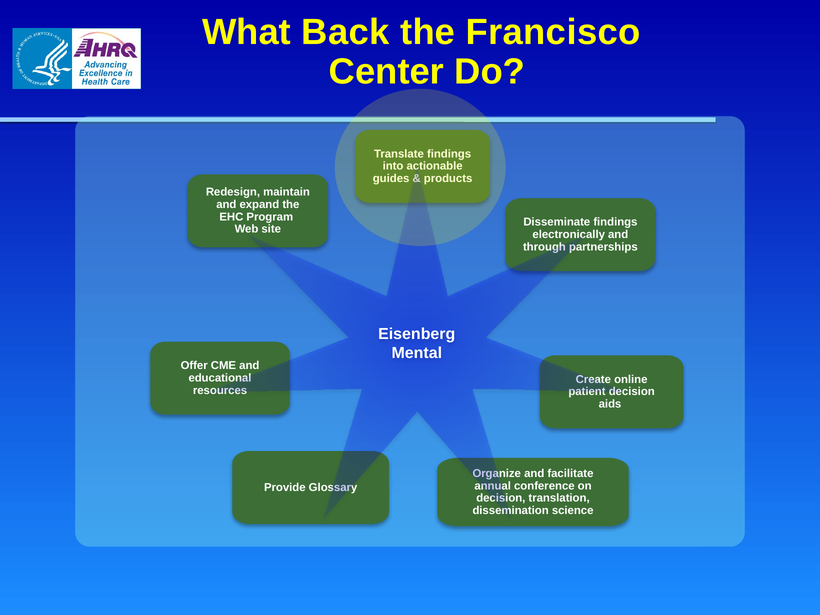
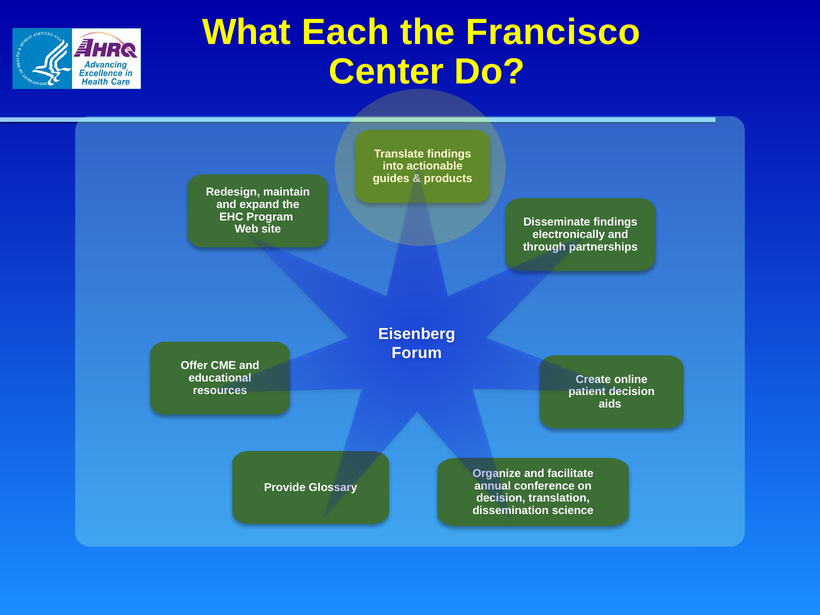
Back: Back -> Each (346, 32)
Mental: Mental -> Forum (417, 353)
